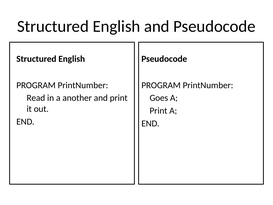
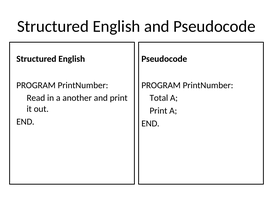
Goes: Goes -> Total (159, 98)
